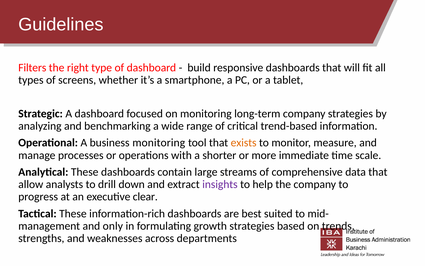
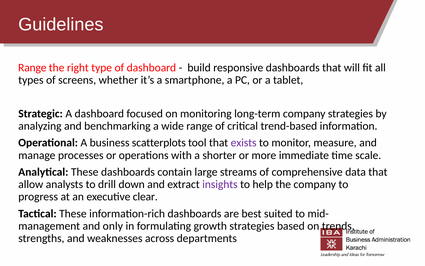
Filters: Filters -> Range (32, 68)
business monitoring: monitoring -> scatterplots (159, 143)
exists colour: orange -> purple (244, 143)
